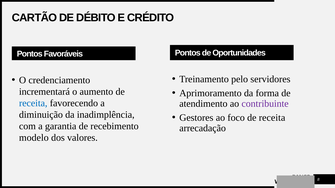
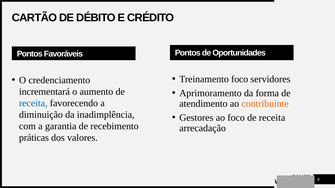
Treinamento pelo: pelo -> foco (240, 79)
contribuinte colour: purple -> orange (265, 104)
modelo: modelo -> práticas (34, 138)
